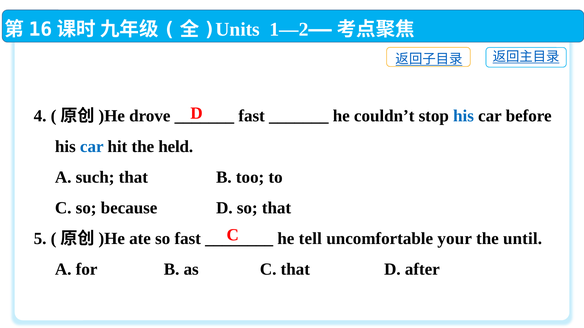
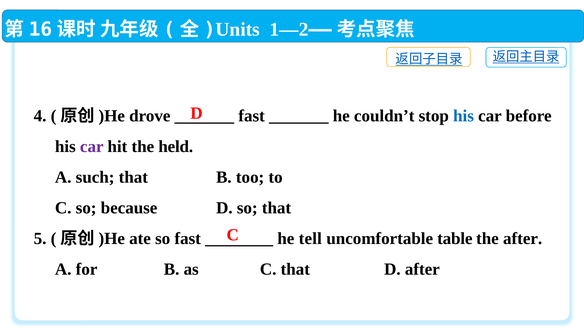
car colour: blue -> purple (92, 147)
your: your -> table (455, 239)
the until: until -> after (523, 239)
